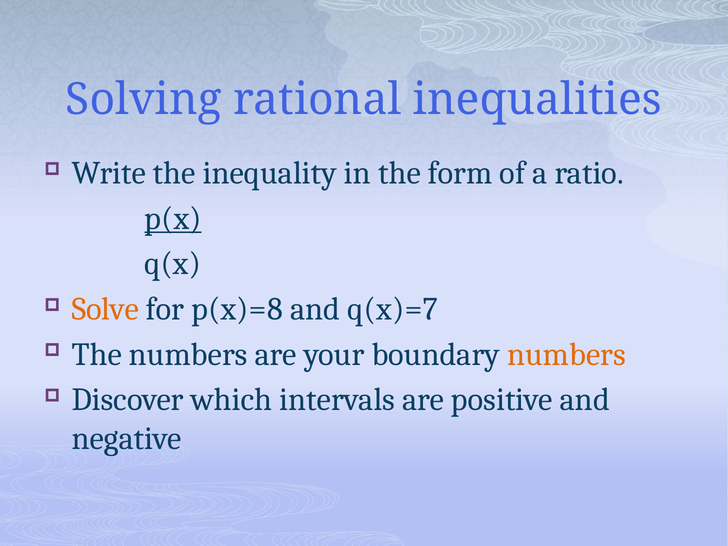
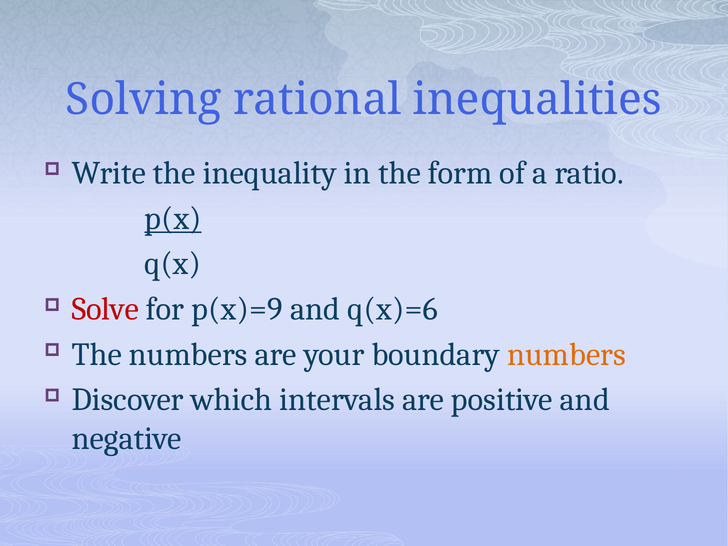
Solve colour: orange -> red (105, 309)
p(x)=8: p(x)=8 -> p(x)=9 (237, 309)
q(x)=7: q(x)=7 -> q(x)=6 (393, 309)
